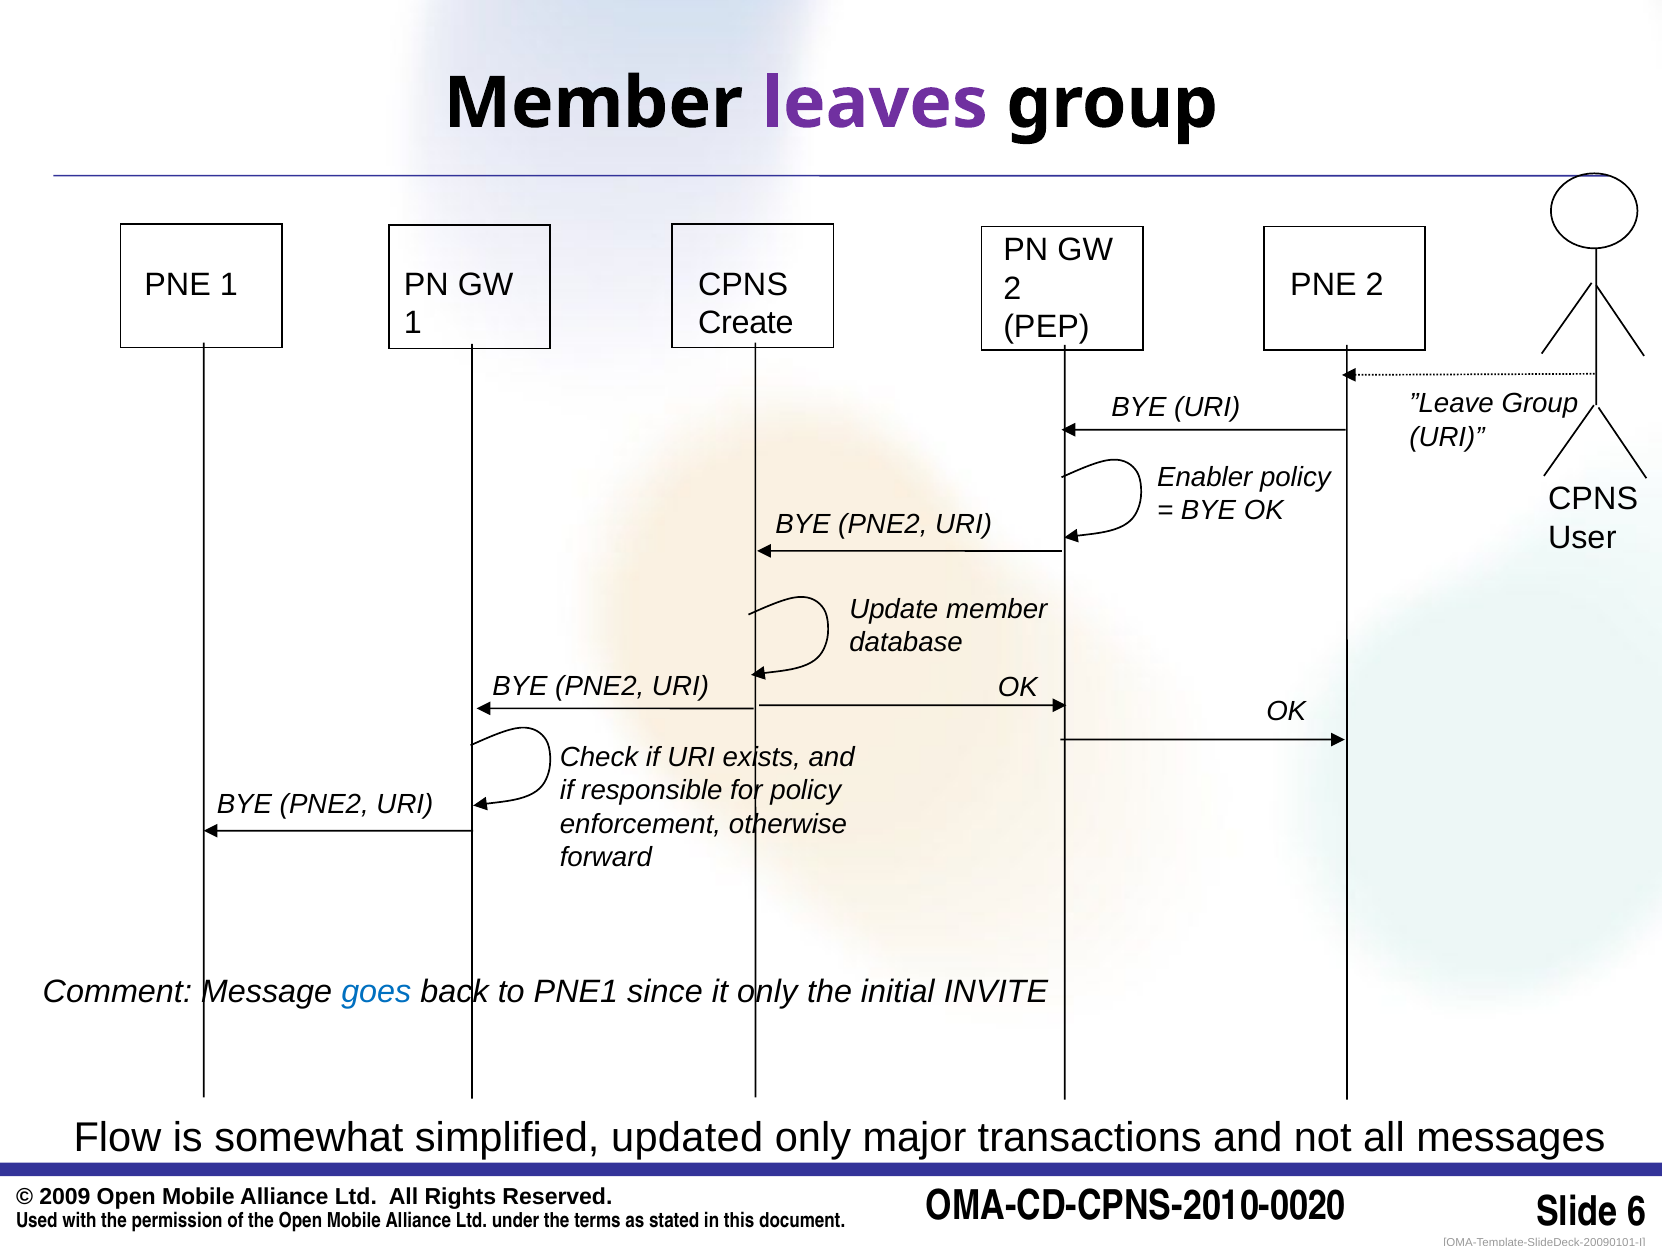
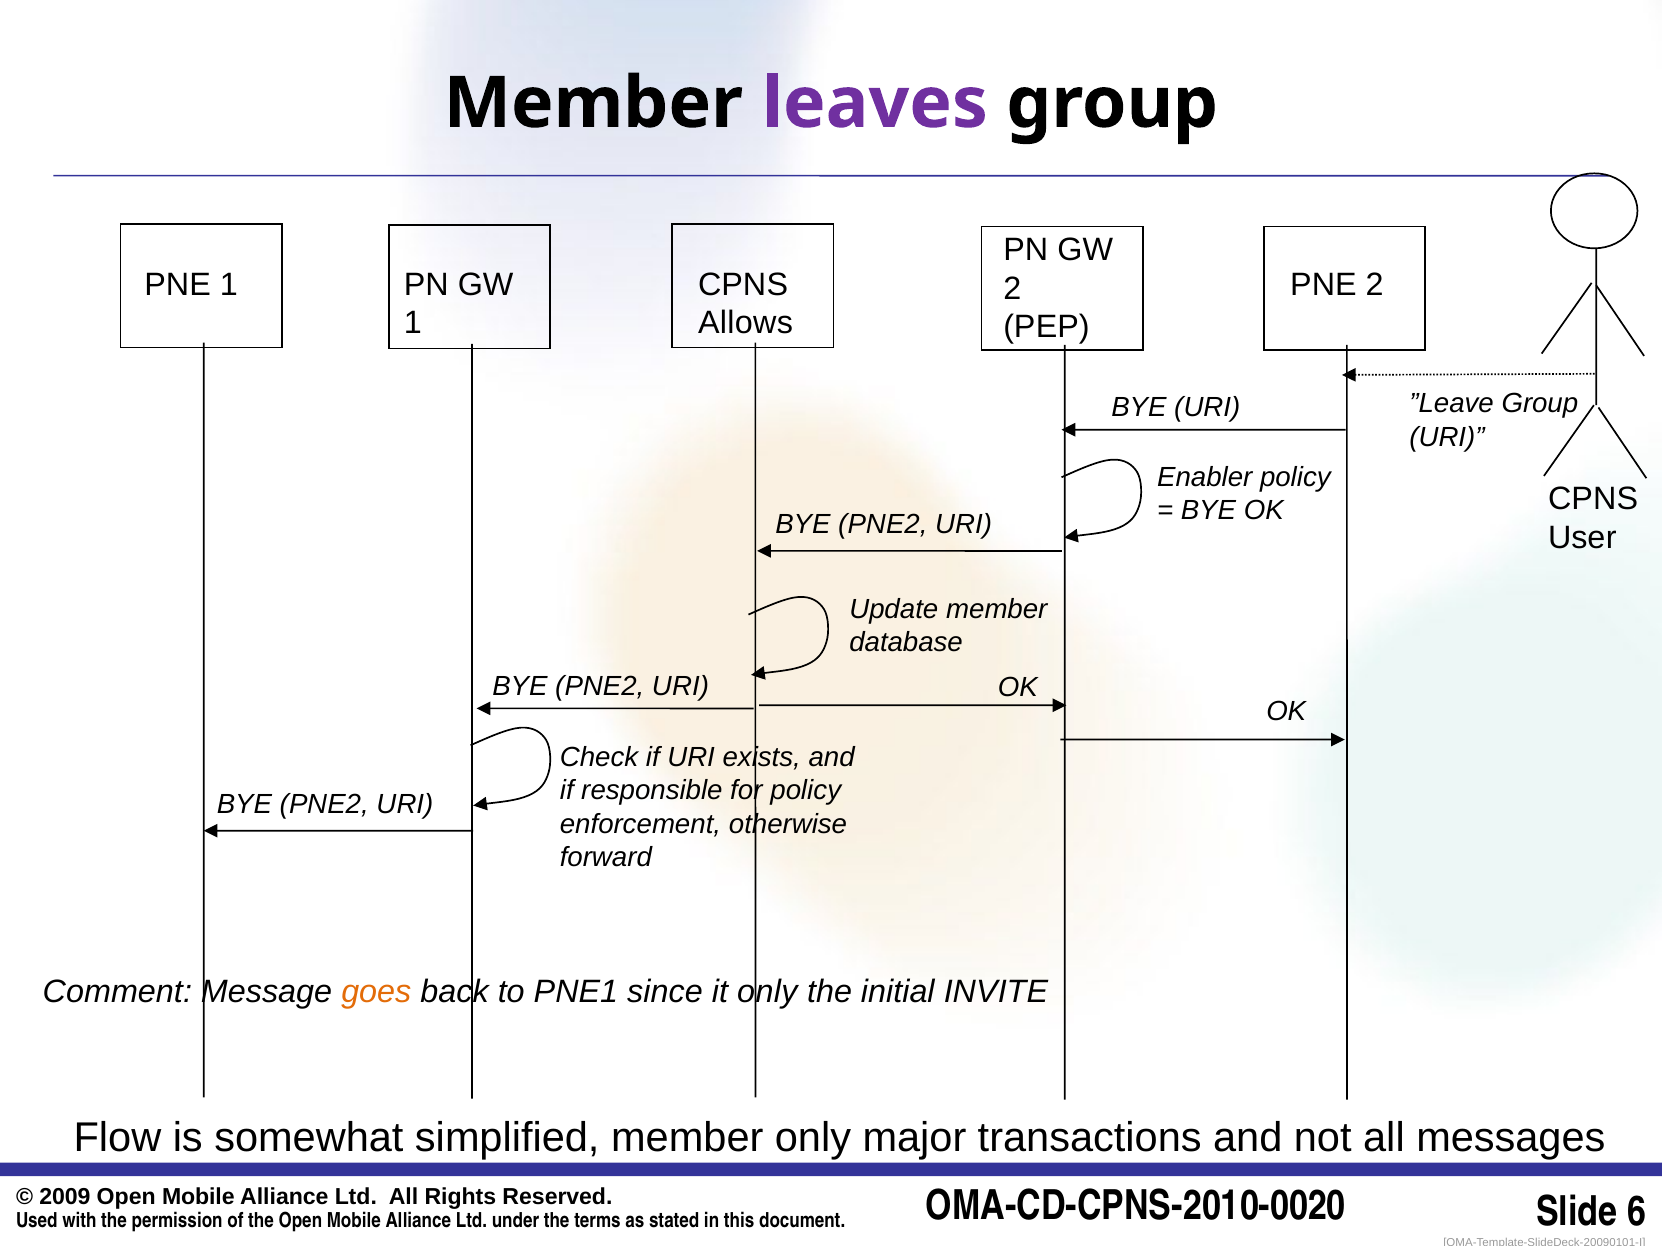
Create: Create -> Allows (746, 323)
goes colour: blue -> orange (376, 992)
simplified updated: updated -> member (687, 1138)
